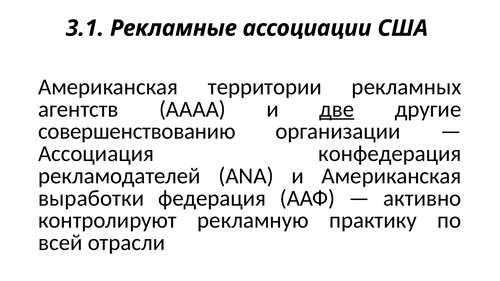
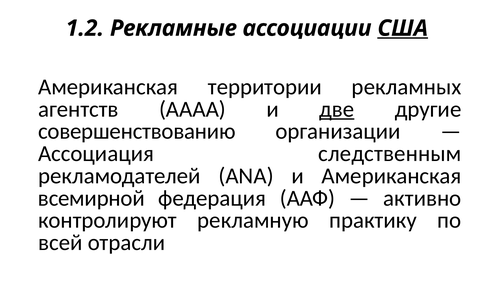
3.1: 3.1 -> 1.2 (85, 28)
США underline: none -> present (403, 28)
конфедерация: конфедерация -> следственным (390, 154)
выработки: выработки -> всемирной (91, 198)
